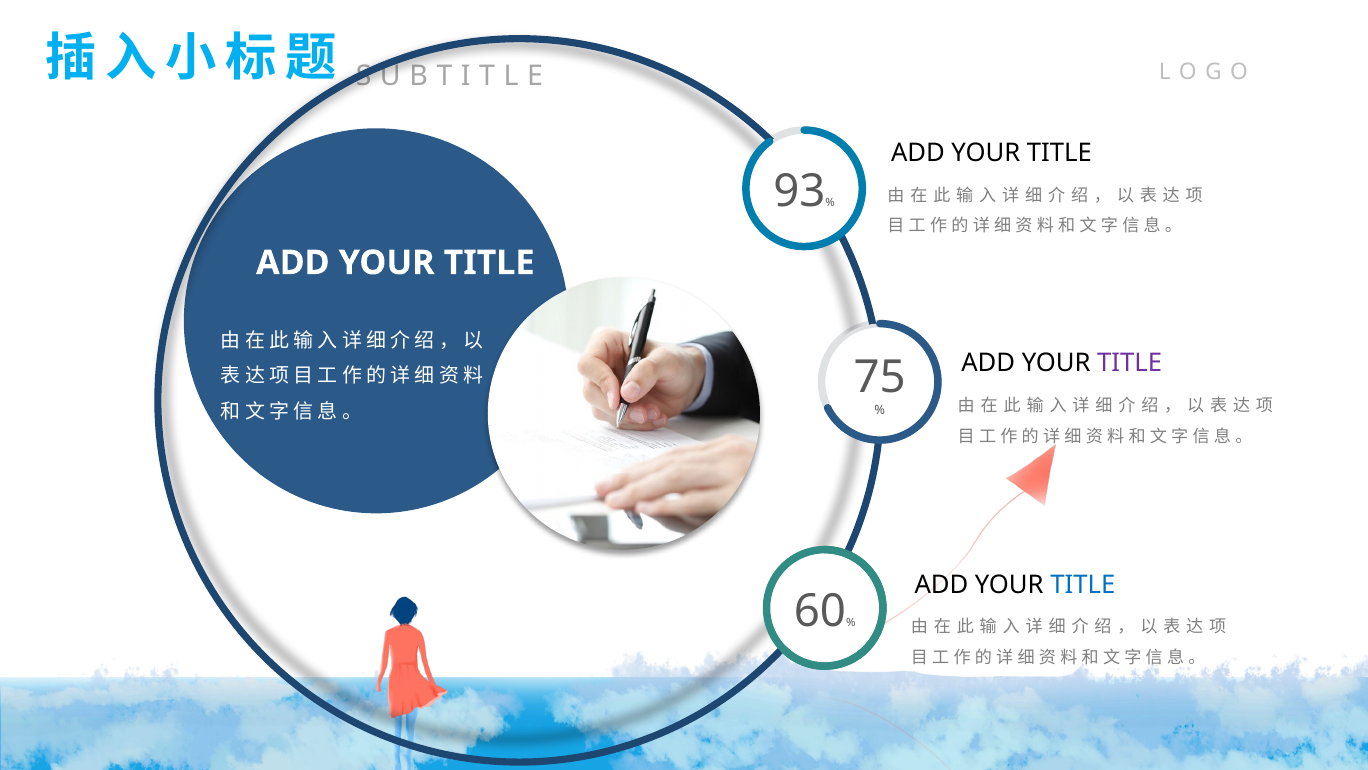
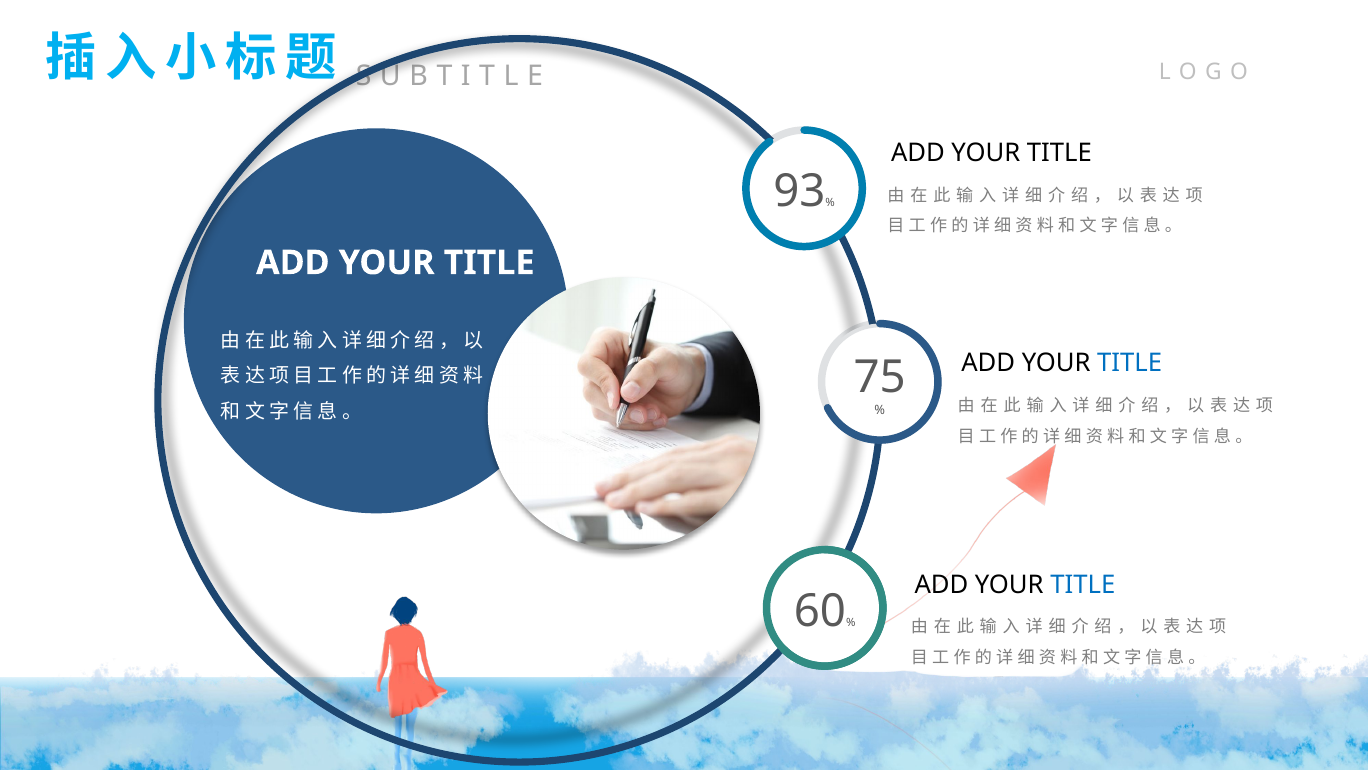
TITLE colour: purple -> blue (1130, 363)
